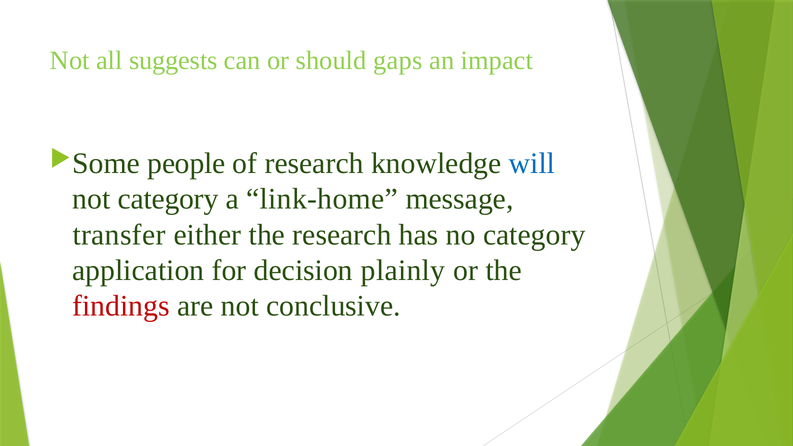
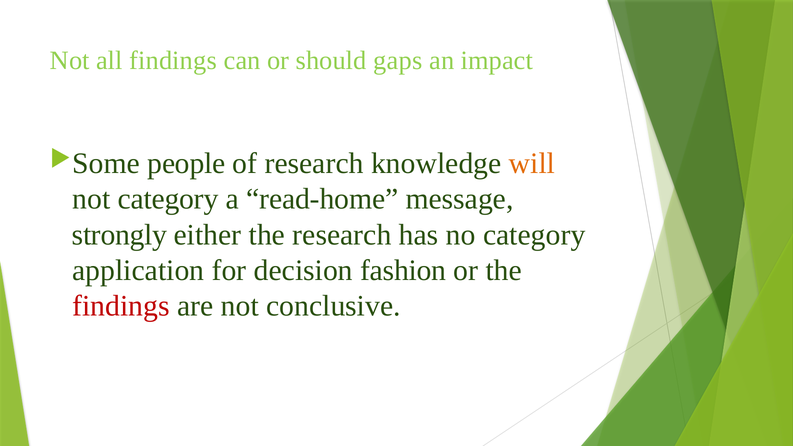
all suggests: suggests -> findings (173, 60)
will colour: blue -> orange (532, 163)
link-home: link-home -> read-home (322, 199)
transfer: transfer -> strongly (119, 235)
plainly: plainly -> fashion (403, 270)
